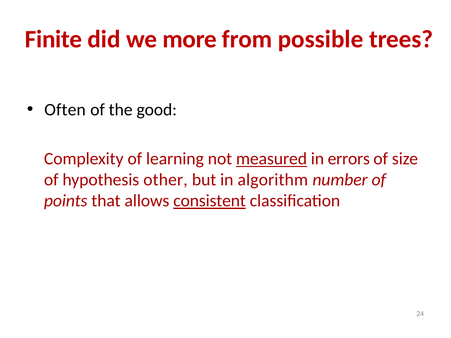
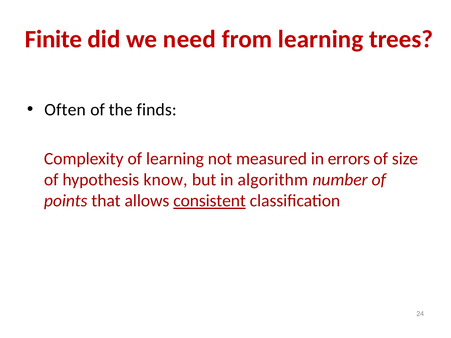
more: more -> need (189, 39)
from possible: possible -> learning (321, 39)
good: good -> finds (157, 110)
measured underline: present -> none (271, 159)
other: other -> know (165, 180)
